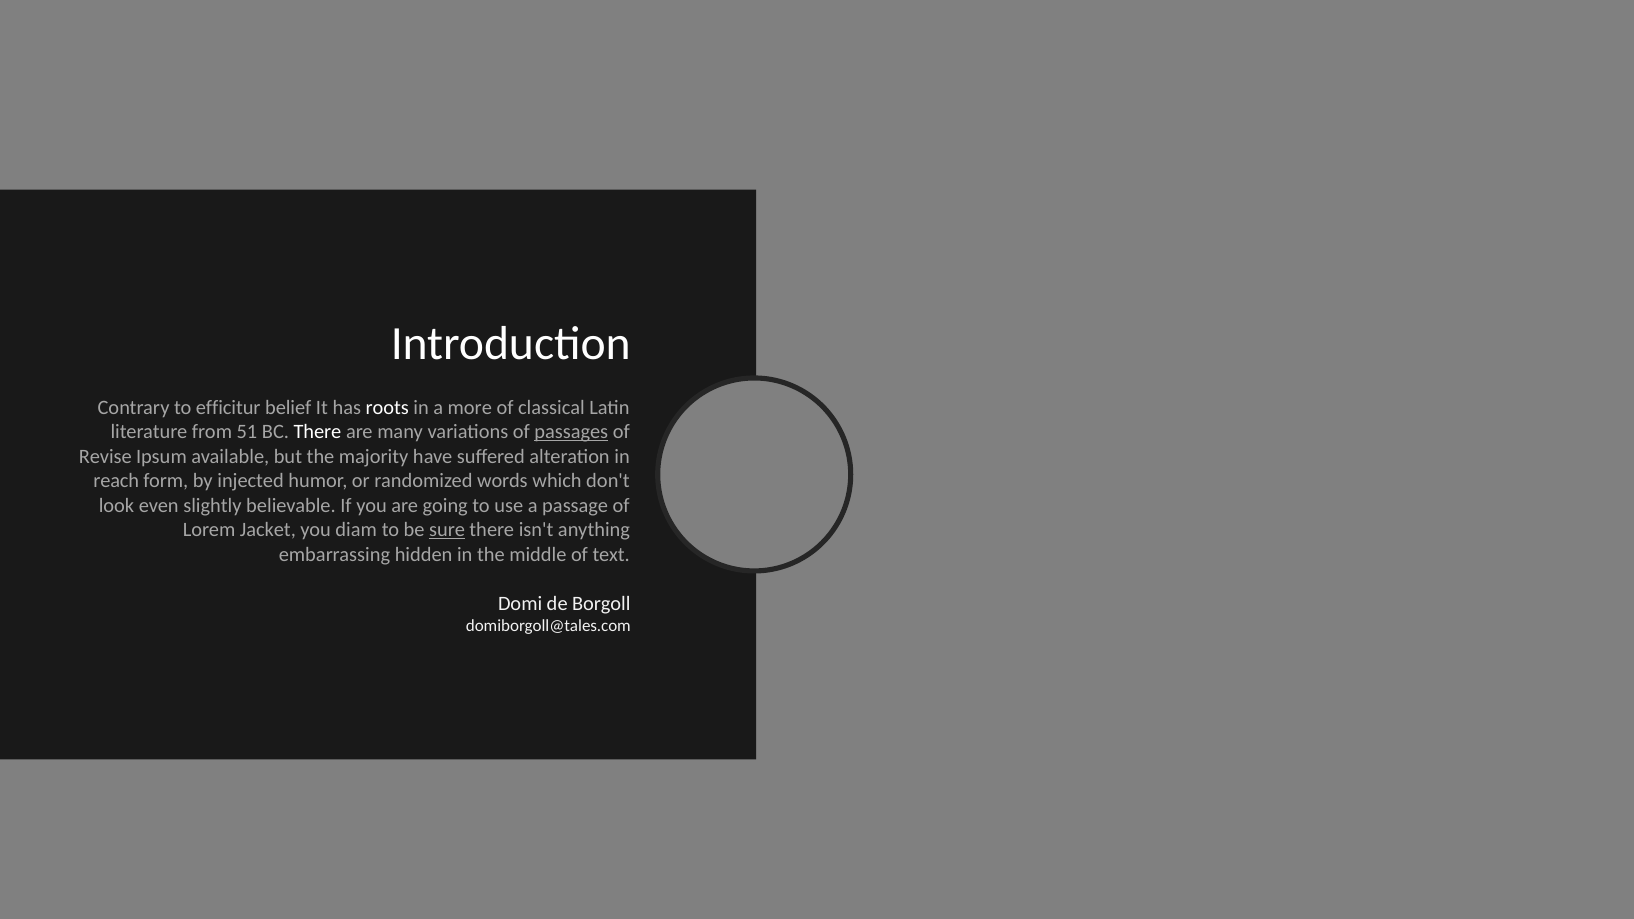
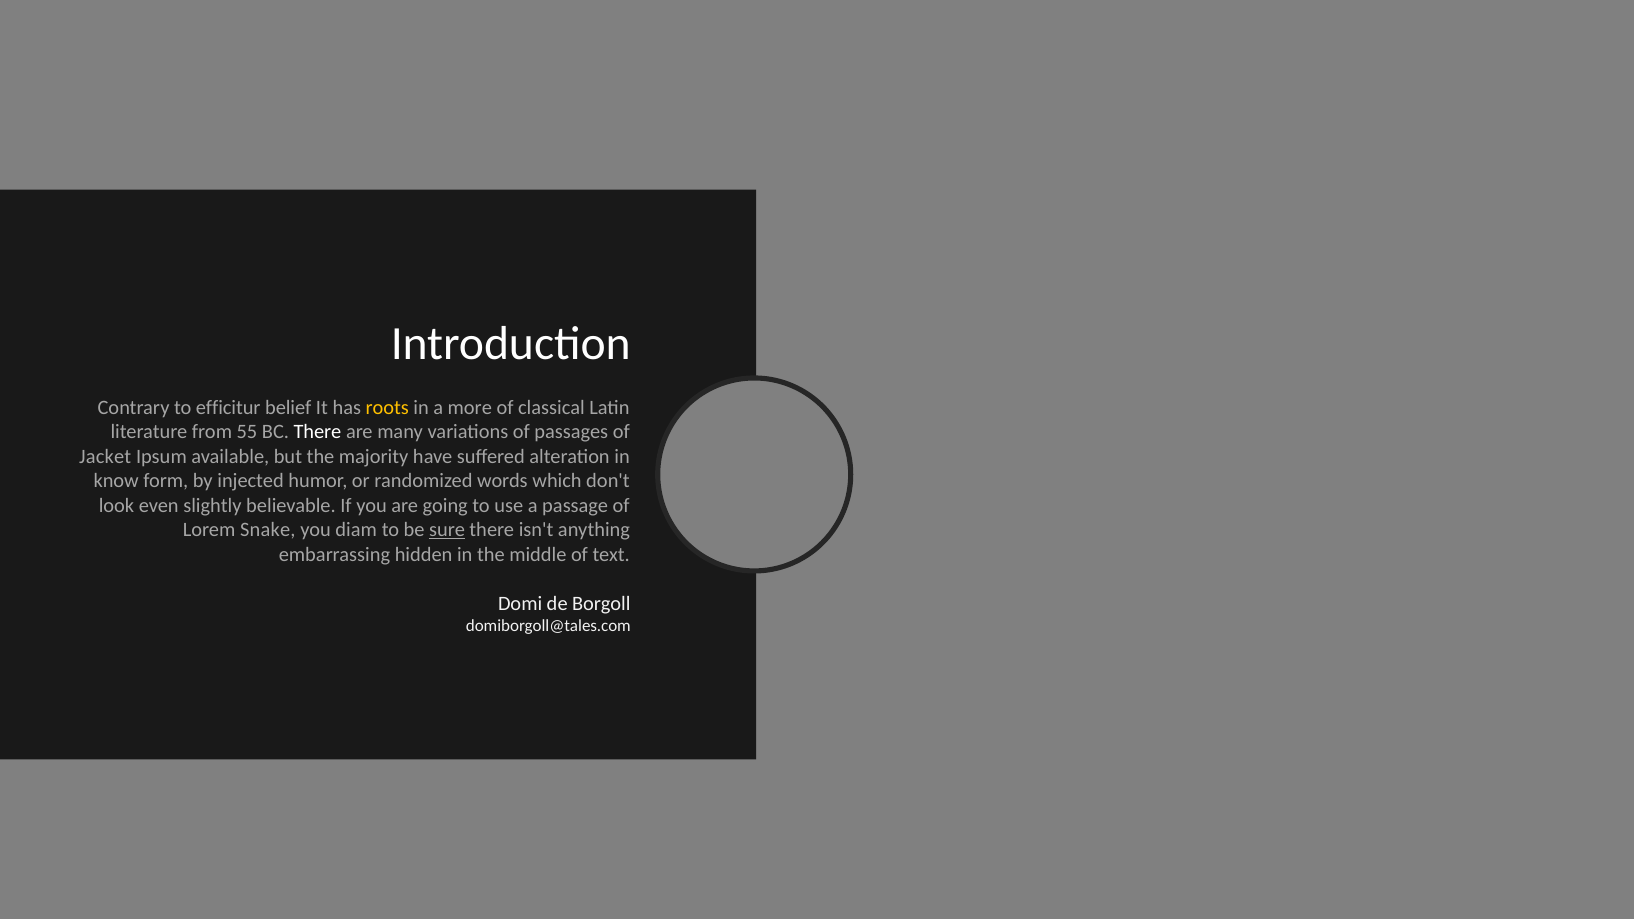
roots colour: white -> yellow (387, 408)
51: 51 -> 55 (247, 432)
passages underline: present -> none (571, 432)
Revise: Revise -> Jacket (105, 457)
reach: reach -> know (116, 481)
Jacket: Jacket -> Snake (268, 530)
